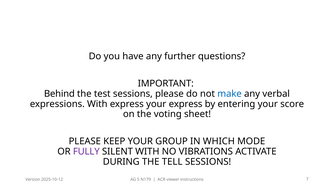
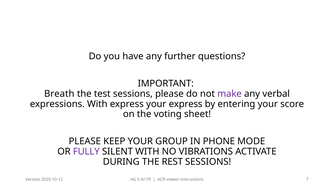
Behind: Behind -> Breath (59, 94)
make colour: blue -> purple (230, 94)
WHICH: WHICH -> PHONE (219, 141)
TELL: TELL -> REST (172, 162)
